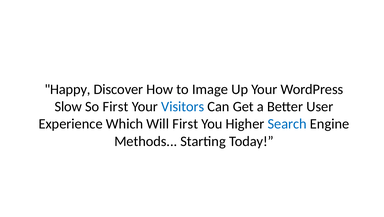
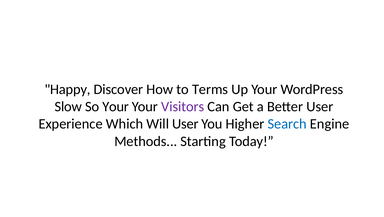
Image: Image -> Terms (210, 89)
So First: First -> Your (116, 106)
Visitors colour: blue -> purple (183, 106)
Will First: First -> User (185, 124)
